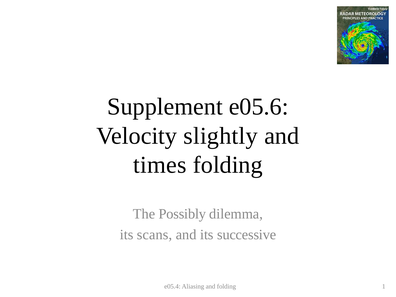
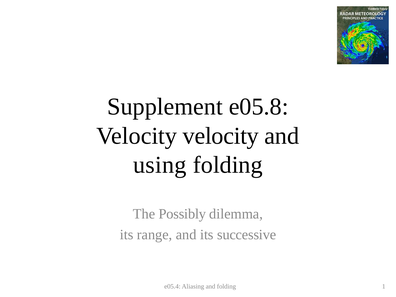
e05.6: e05.6 -> e05.8 (259, 107)
Velocity slightly: slightly -> velocity (221, 136)
times: times -> using (160, 165)
scans: scans -> range (155, 235)
